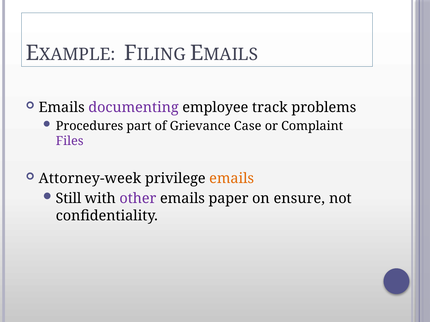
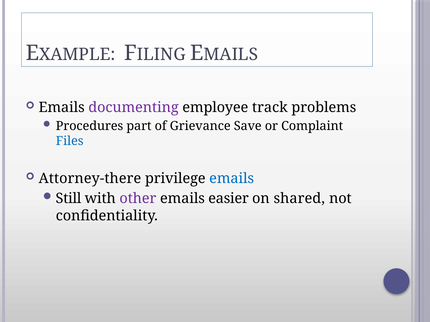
Case: Case -> Save (248, 126)
Files colour: purple -> blue (70, 141)
Attorney-week: Attorney-week -> Attorney-there (90, 179)
emails colour: orange -> blue (232, 179)
paper: paper -> easier (229, 199)
ensure: ensure -> shared (299, 199)
